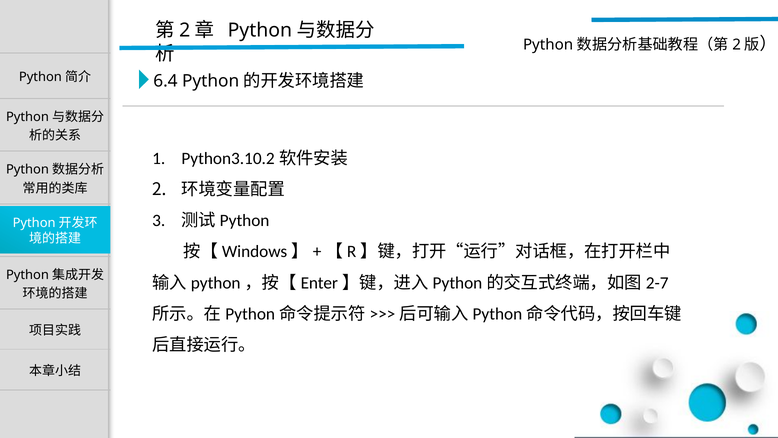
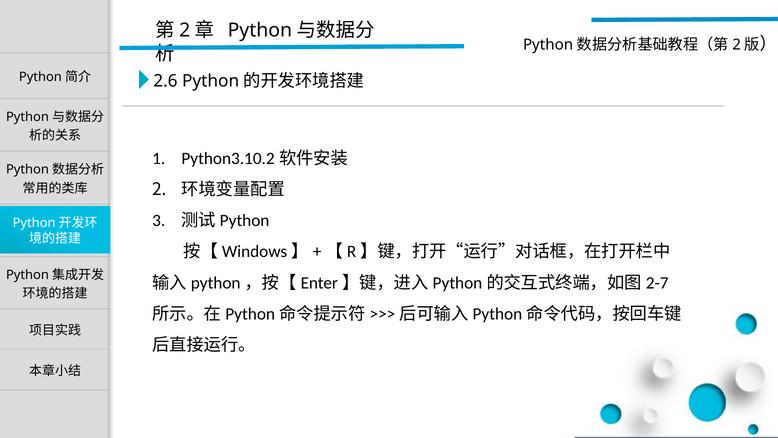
6.4: 6.4 -> 2.6 (165, 81)
